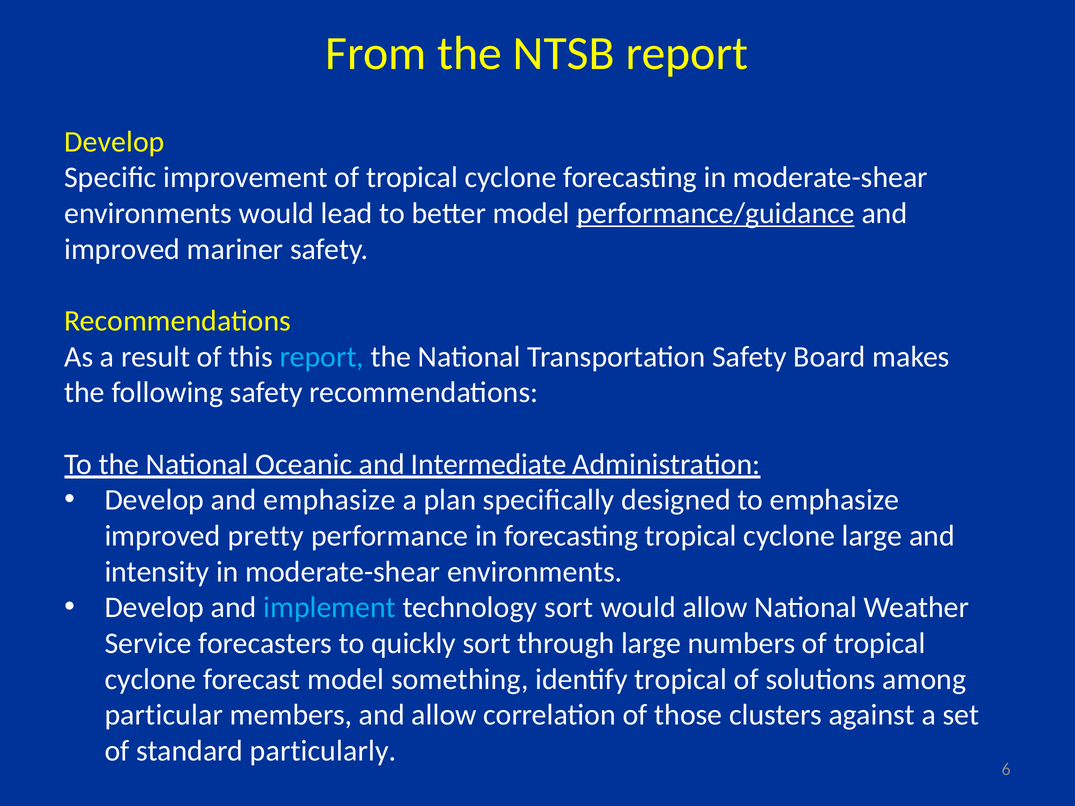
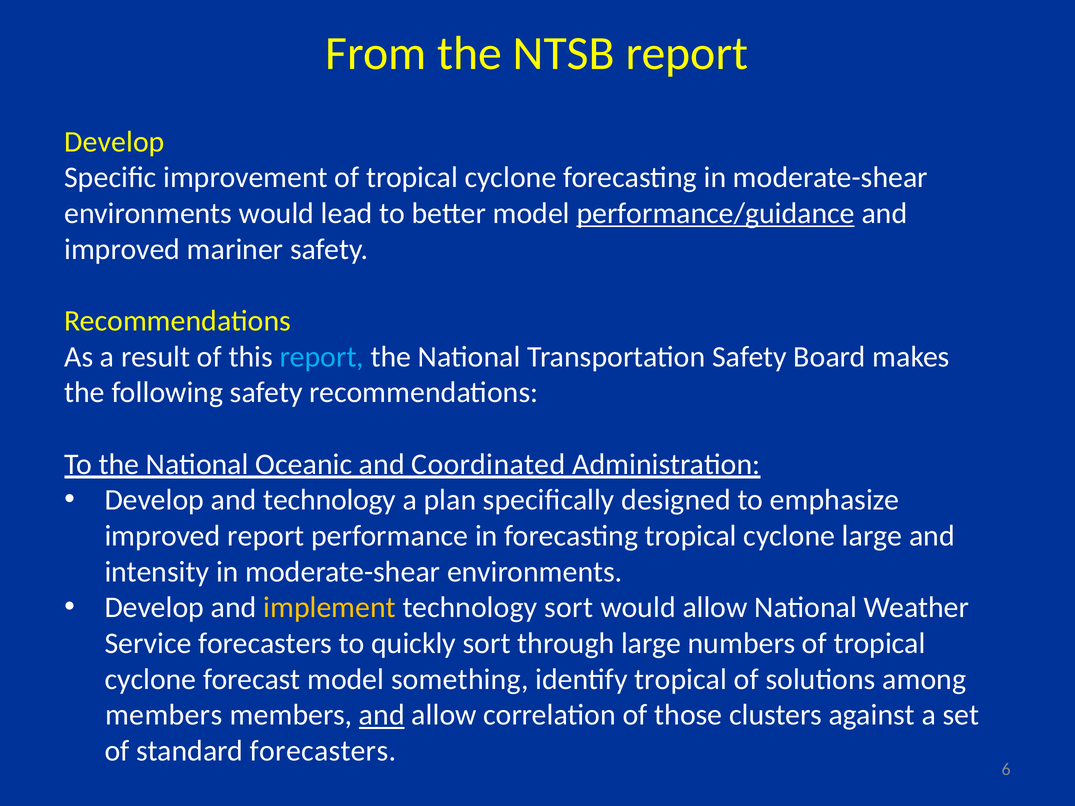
Intermediate: Intermediate -> Coordinated (488, 464)
and emphasize: emphasize -> technology (330, 500)
improved pretty: pretty -> report (266, 536)
implement colour: light blue -> yellow (330, 608)
particular: particular -> members (164, 715)
and underline: none -> present (382, 715)
standard particularly: particularly -> forecasters (323, 751)
